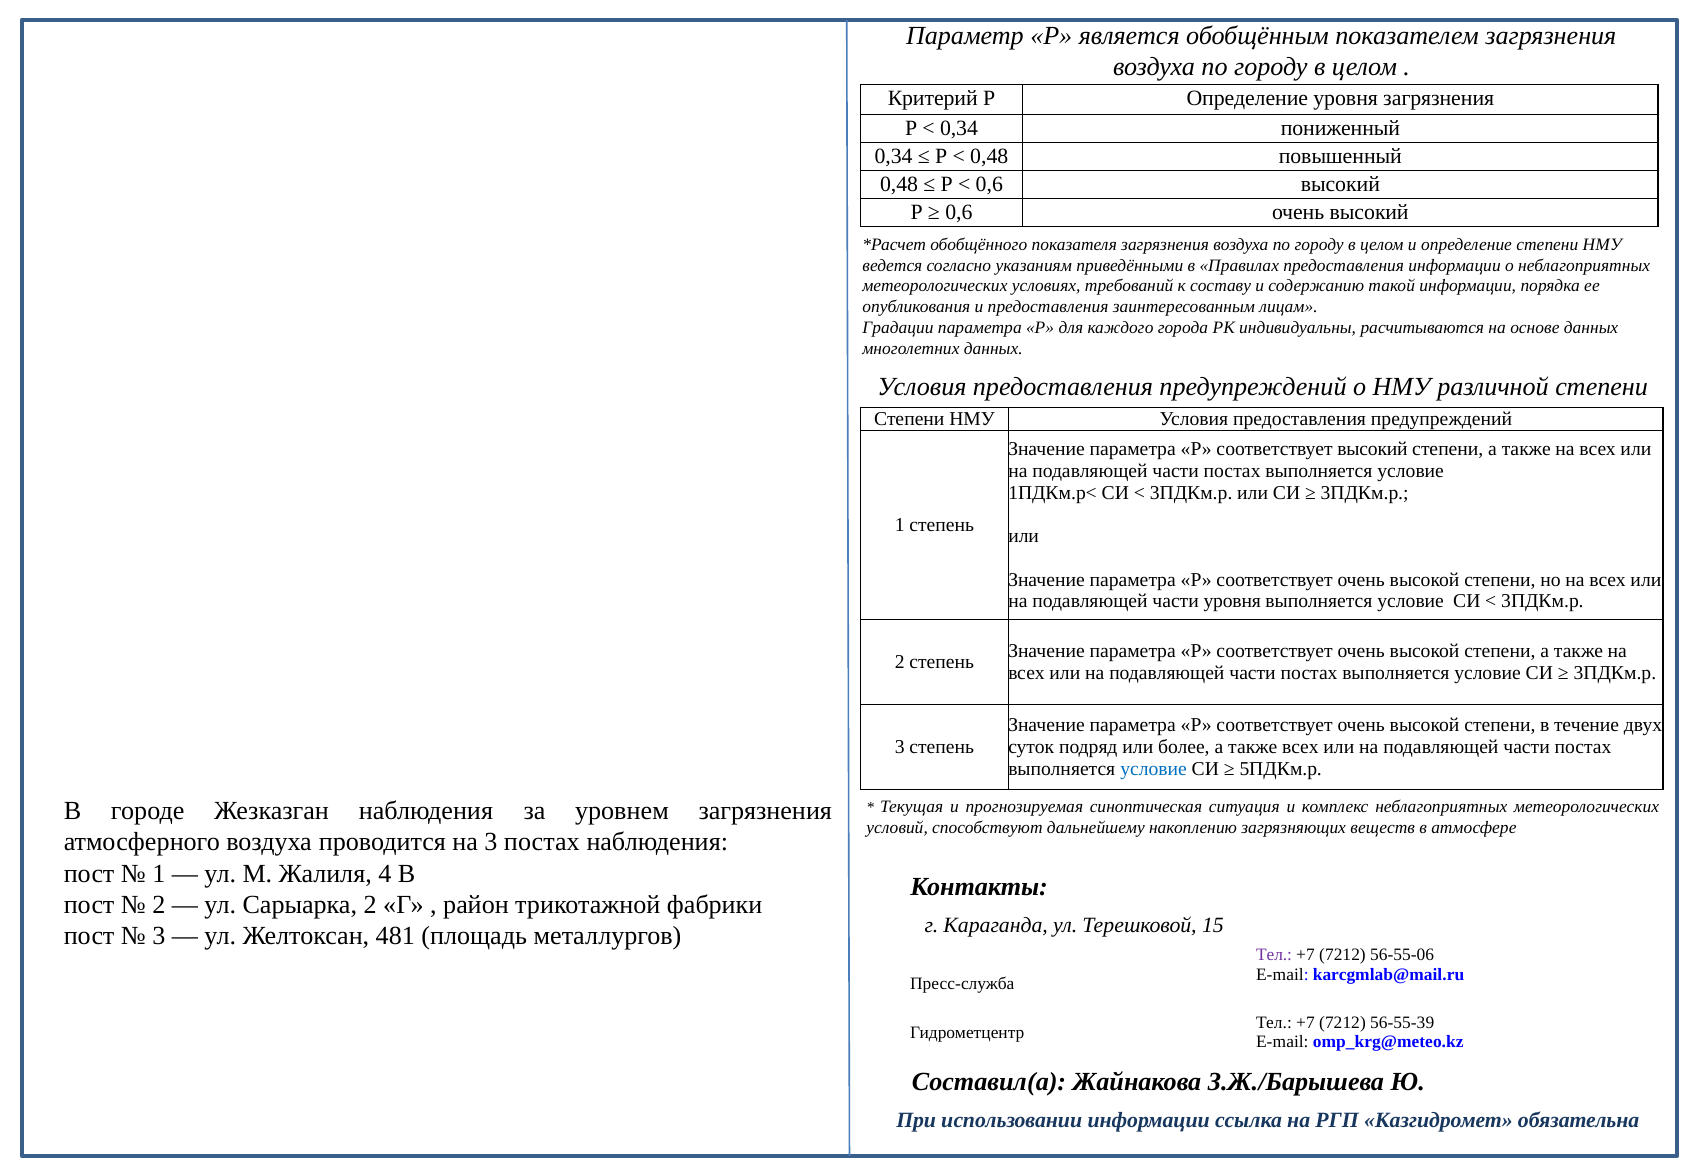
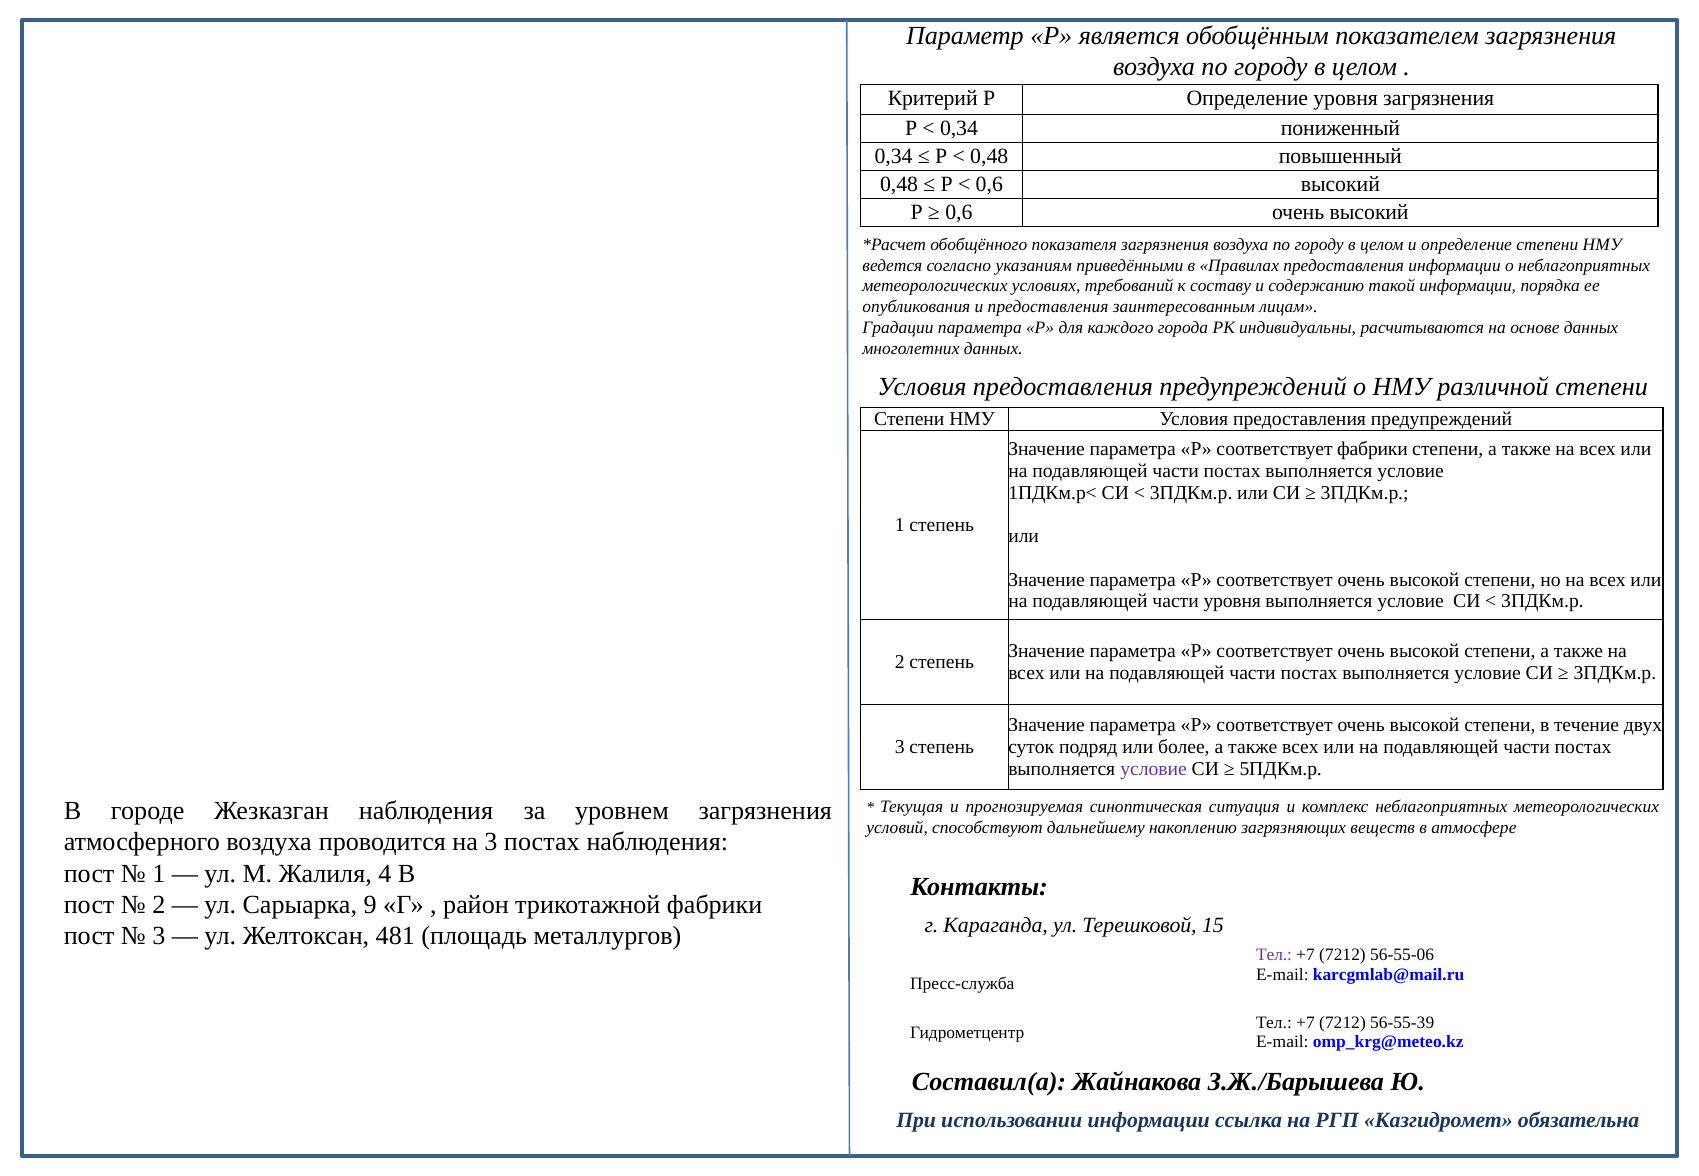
соответствует высокий: высокий -> фабрики (1373, 449)
условие colour: blue -> purple (1154, 769)
Сарыарка 2: 2 -> 9 (370, 905)
